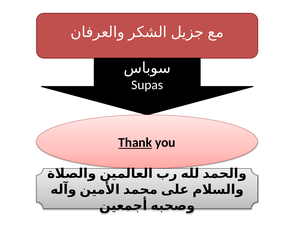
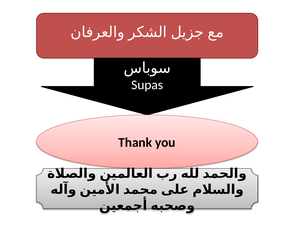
Thank underline: present -> none (135, 142)
